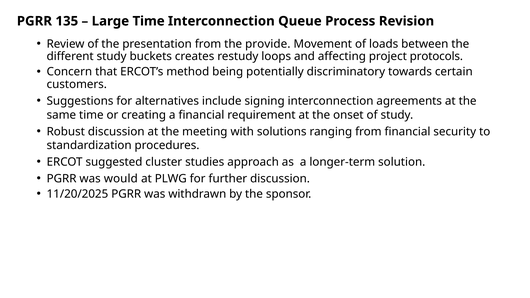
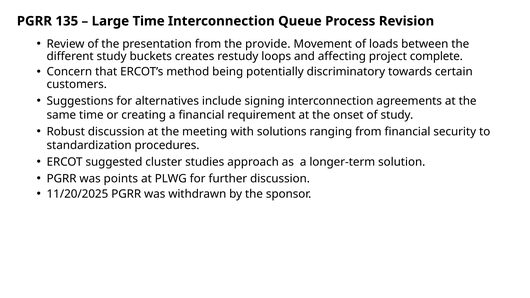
protocols: protocols -> complete (436, 56)
would: would -> points (121, 179)
